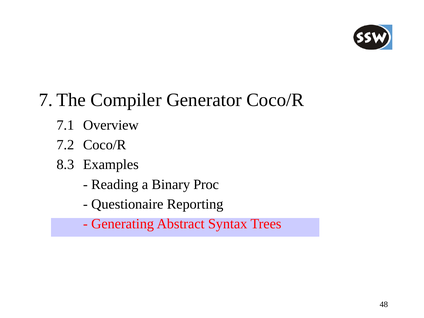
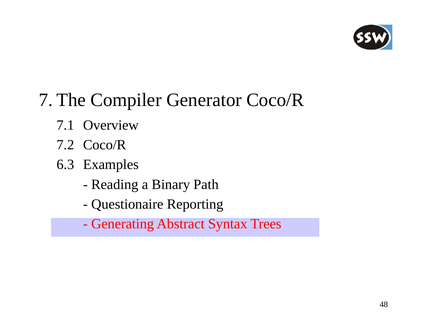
8.3: 8.3 -> 6.3 (65, 165)
Proc: Proc -> Path (206, 184)
